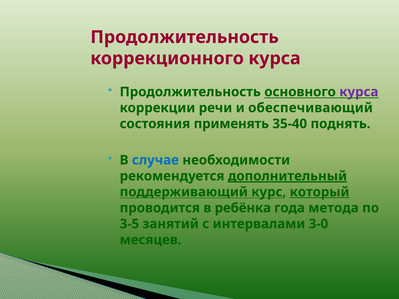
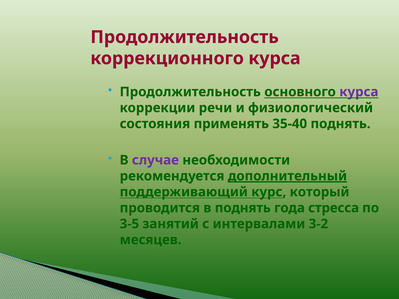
обеспечивающий: обеспечивающий -> физиологический (311, 108)
случае colour: blue -> purple (155, 160)
который underline: present -> none (320, 192)
в ребёнка: ребёнка -> поднять (243, 208)
метода: метода -> стресса (334, 208)
3-0: 3-0 -> 3-2 (318, 224)
